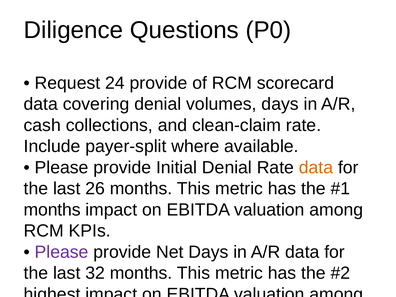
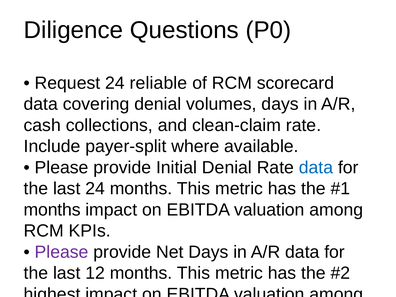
24 provide: provide -> reliable (158, 83)
data colour: orange -> blue (316, 168)
last 26: 26 -> 24 (95, 189)
32: 32 -> 12 (95, 273)
